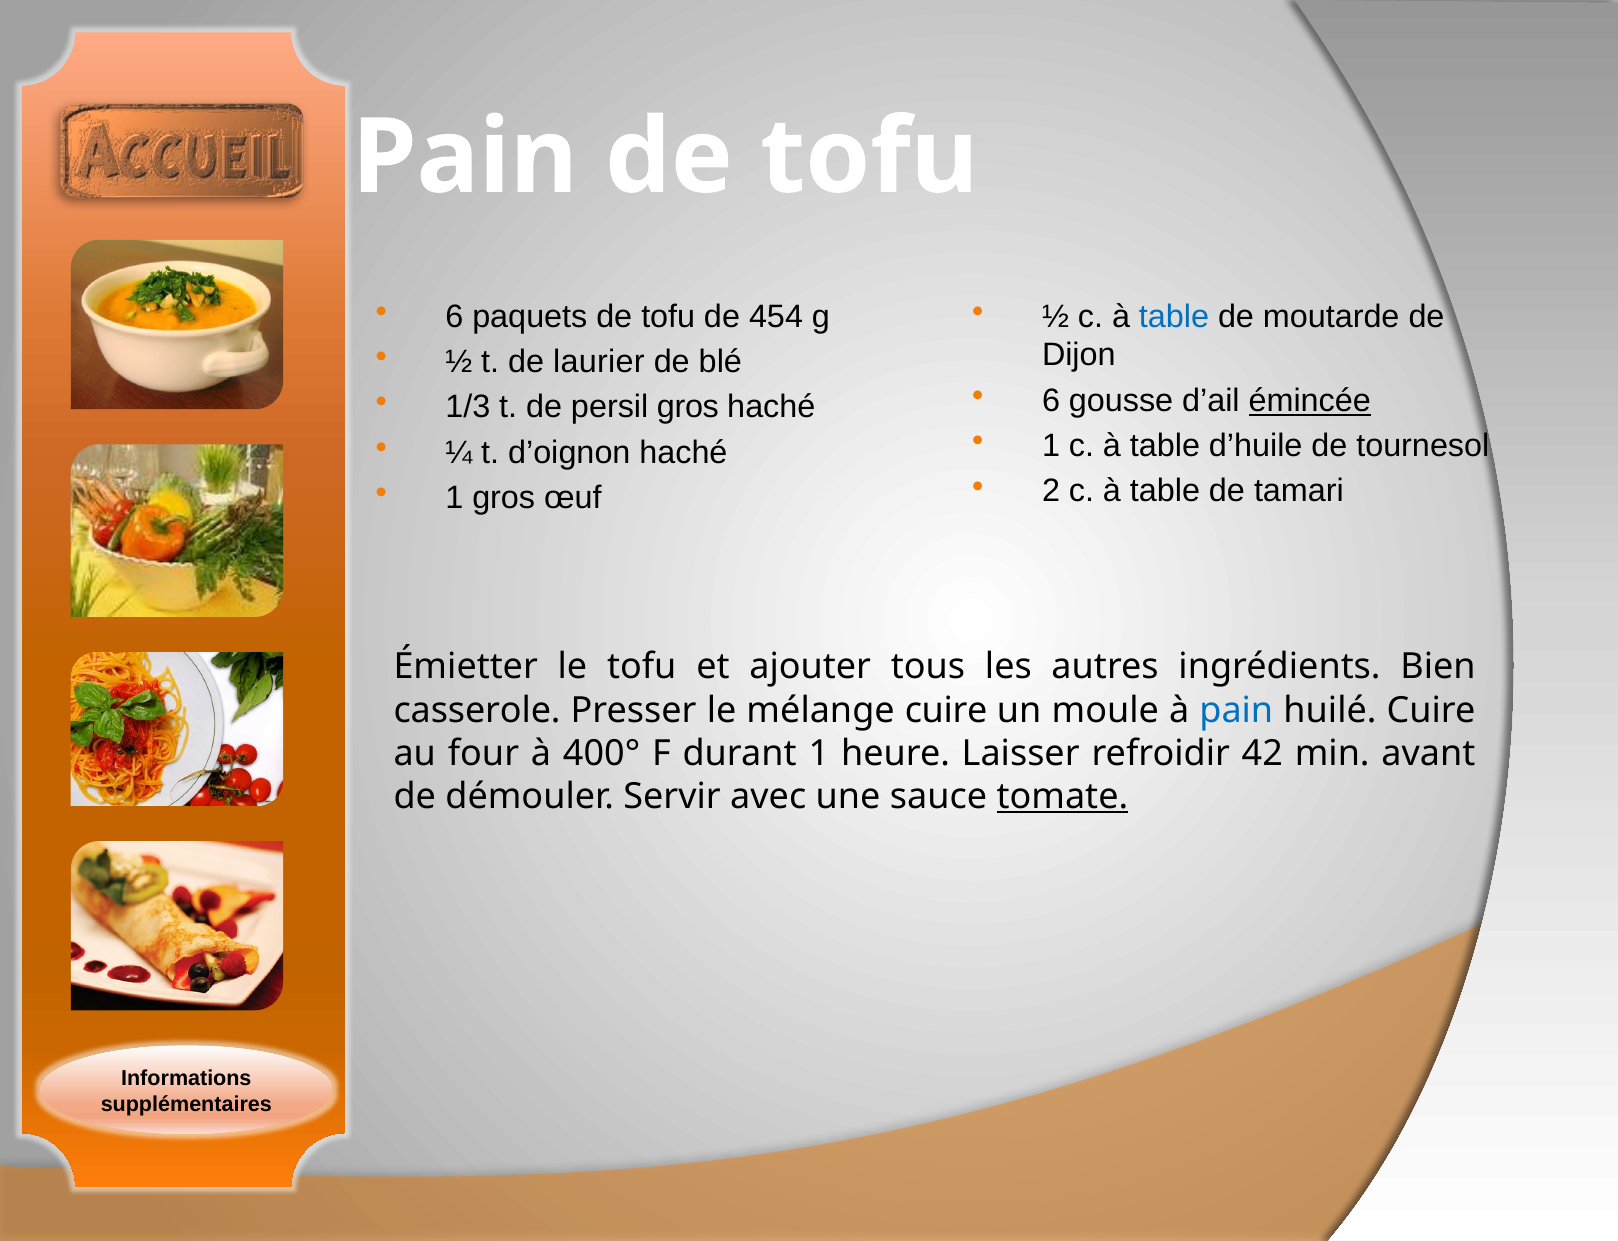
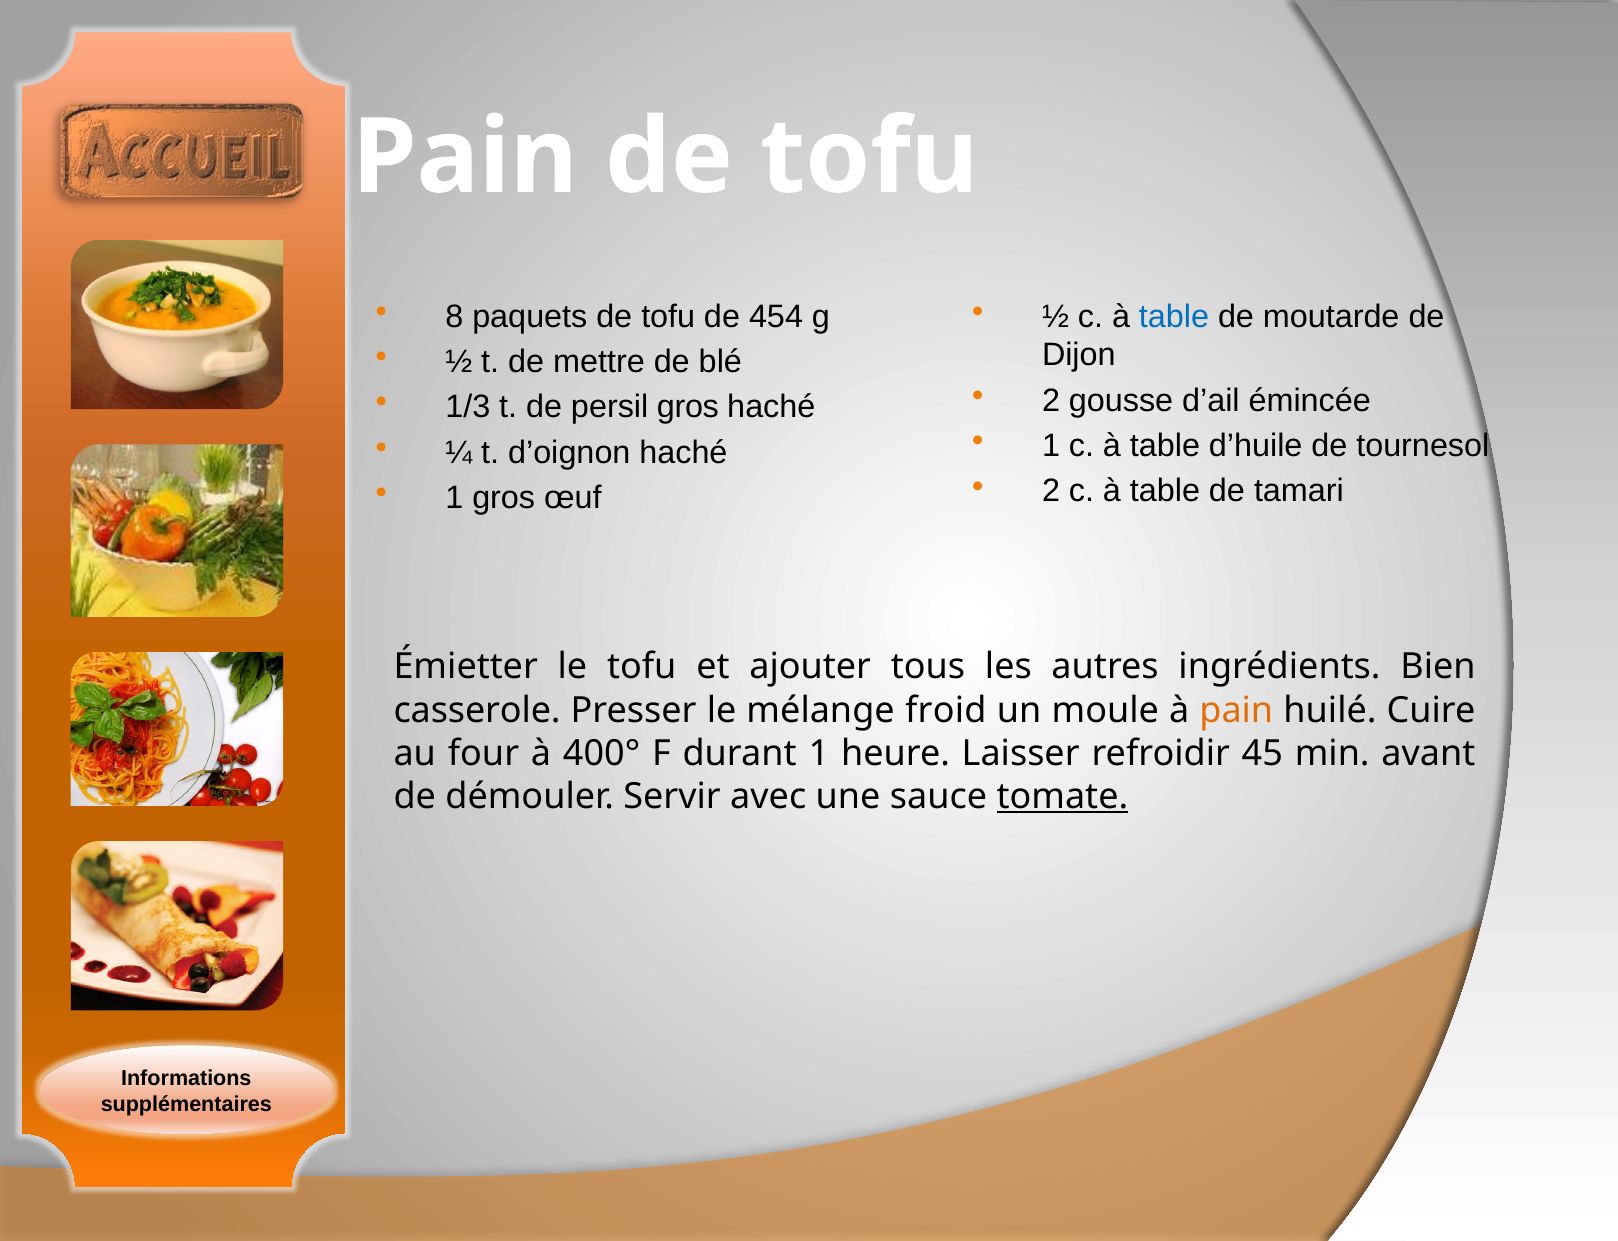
6: 6 -> 8 (454, 316)
laurier: laurier -> mettre (599, 362)
6: 6 -> 2 (1051, 400)
émincée underline: present -> none (1310, 400)
mélange cuire: cuire -> froid (946, 710)
pain colour: blue -> orange (1236, 710)
42: 42 -> 45 (1262, 753)
